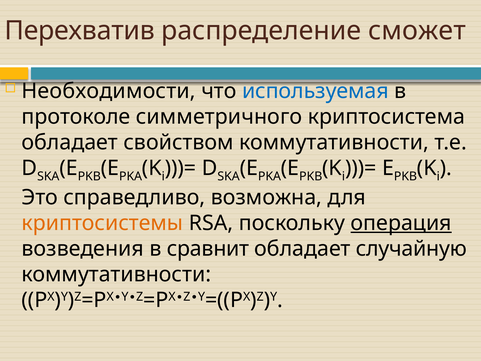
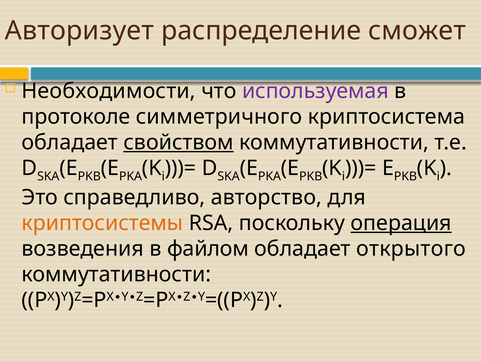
Перехватив: Перехватив -> Авторизует (79, 31)
используемая colour: blue -> purple (315, 91)
свойством underline: none -> present (179, 142)
возможна: возможна -> авторство (266, 197)
сравнит: сравнит -> файлом (208, 249)
случайную: случайную -> открытого (411, 249)
